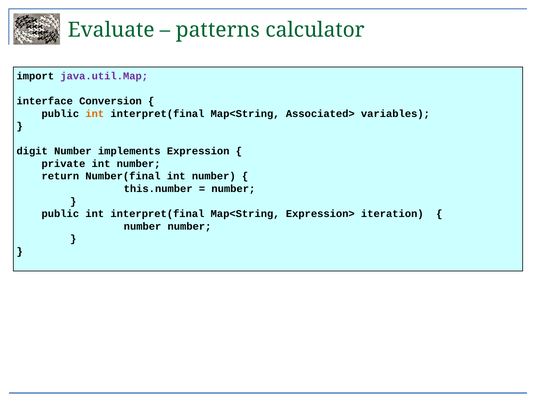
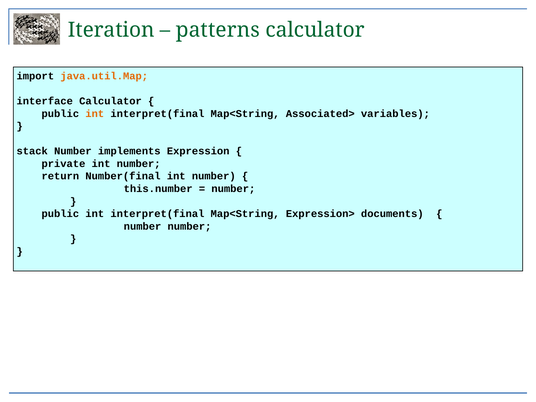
Evaluate: Evaluate -> Iteration (111, 30)
java.util.Map colour: purple -> orange (104, 76)
interface Conversion: Conversion -> Calculator (111, 101)
digit: digit -> stack (32, 151)
iteration: iteration -> documents (392, 214)
